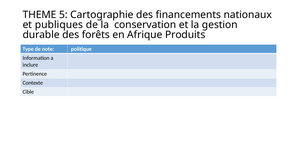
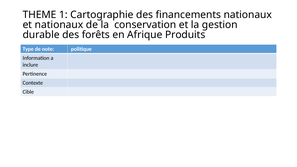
5: 5 -> 1 (63, 15)
et publiques: publiques -> nationaux (59, 25)
